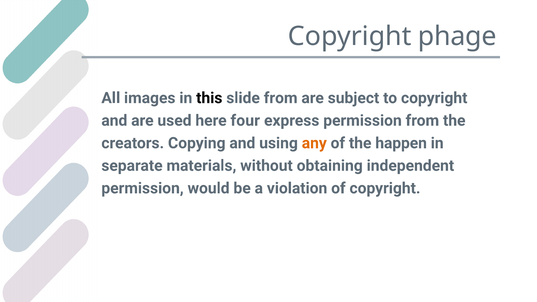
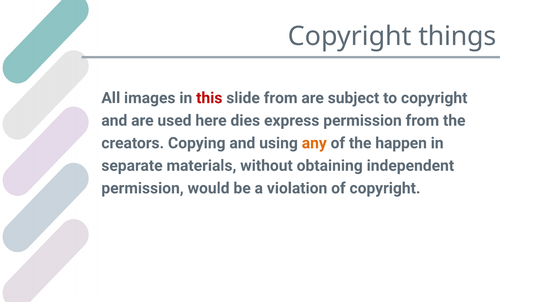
phage: phage -> things (457, 36)
this colour: black -> red (209, 98)
four: four -> dies (245, 121)
